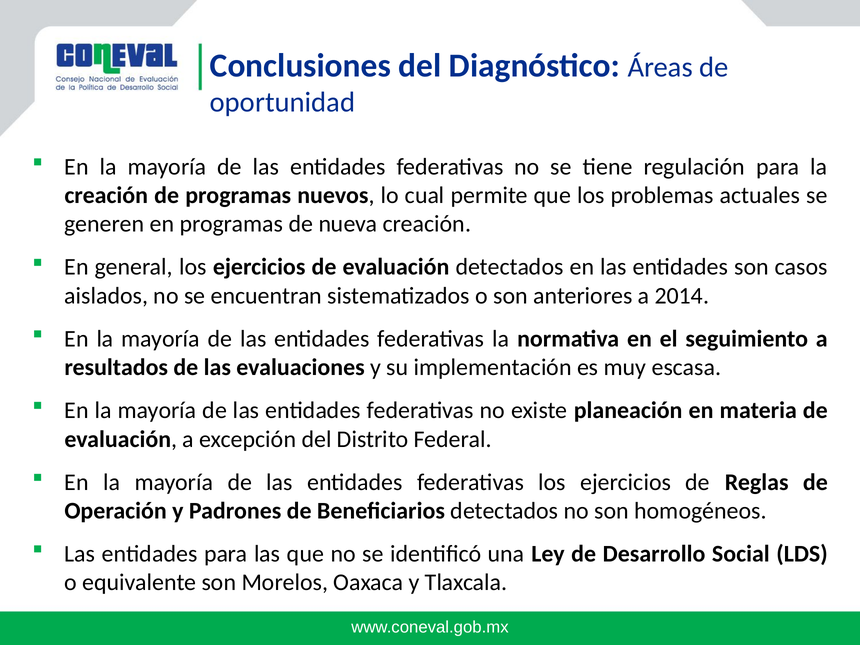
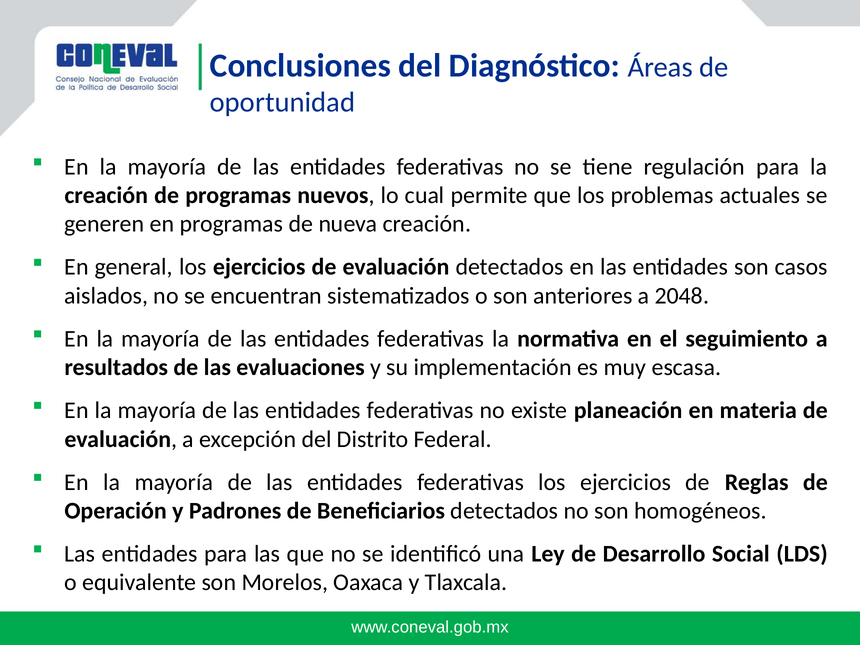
2014: 2014 -> 2048 (682, 296)
